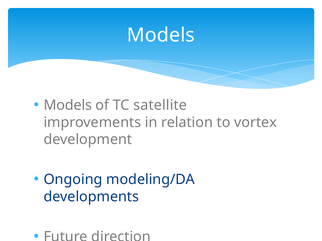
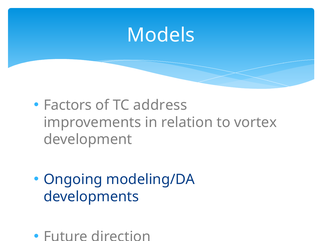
Models: Models -> Factors (68, 105)
satellite: satellite -> address (160, 105)
